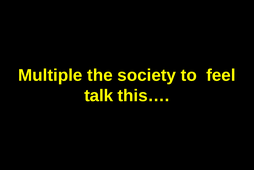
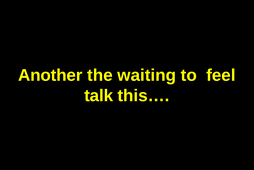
Multiple: Multiple -> Another (50, 75)
society: society -> waiting (147, 75)
